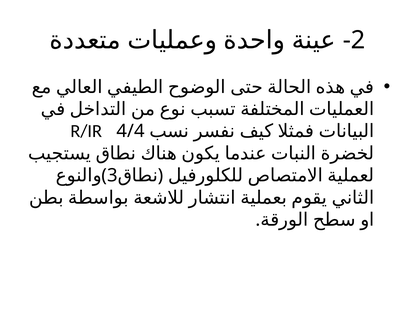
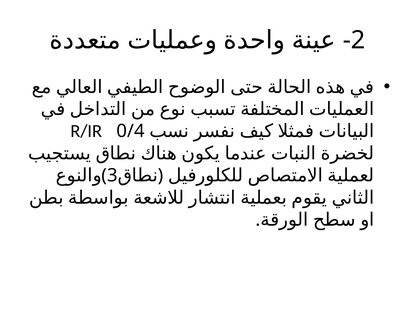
4/4: 4/4 -> 0/4 (131, 131)
